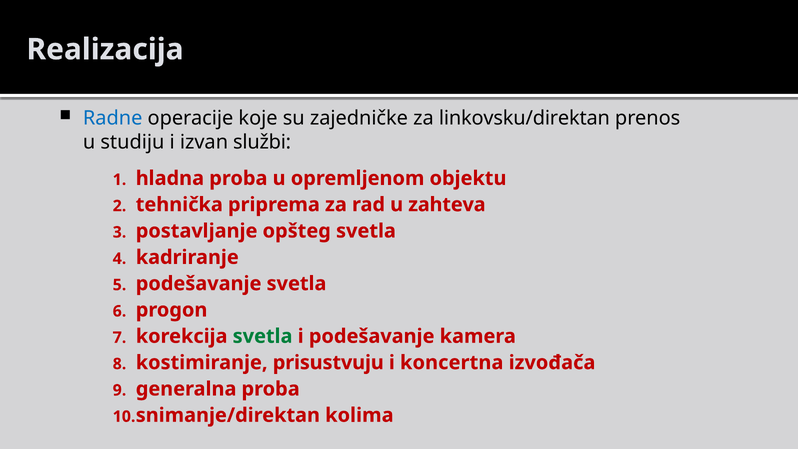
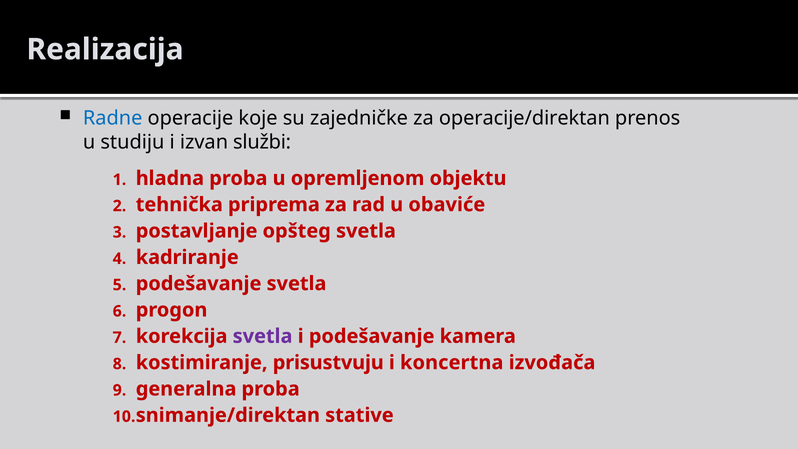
linkovsku/direktan: linkovsku/direktan -> operacije/direktan (524, 118)
zahteva: zahteva -> obaviće (447, 205)
svetla colour: green -> purple (263, 336)
kolima: kolima -> stative (359, 415)
